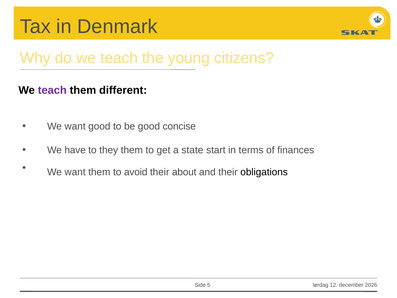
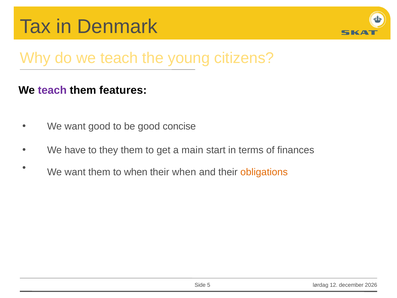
different: different -> features (123, 90)
state: state -> main (192, 150)
to avoid: avoid -> when (136, 172)
their about: about -> when (184, 172)
obligations colour: black -> orange (264, 172)
